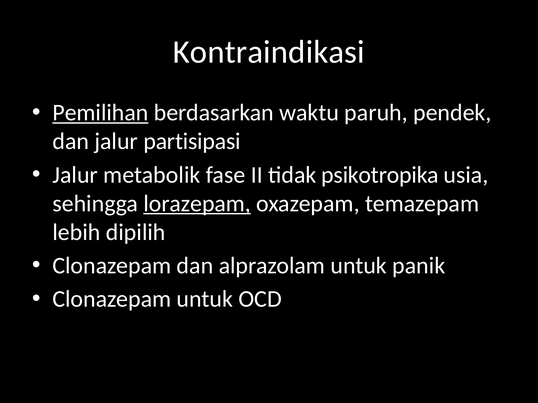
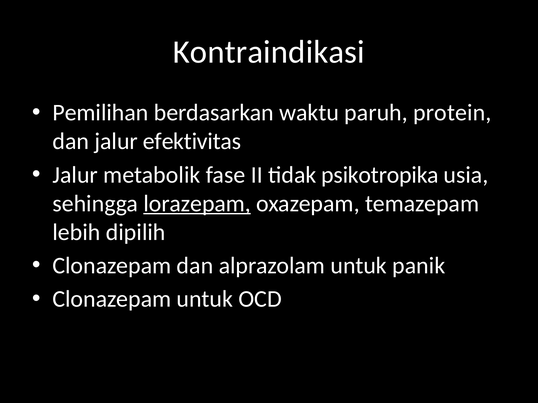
Pemilihan underline: present -> none (100, 113)
pendek: pendek -> protein (452, 113)
partisipasi: partisipasi -> efektivitas (192, 142)
